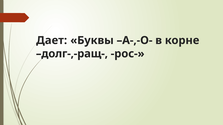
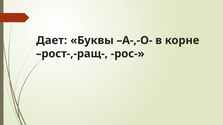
долг-,-ращ-: долг-,-ращ- -> рост-,-ращ- (72, 54)
